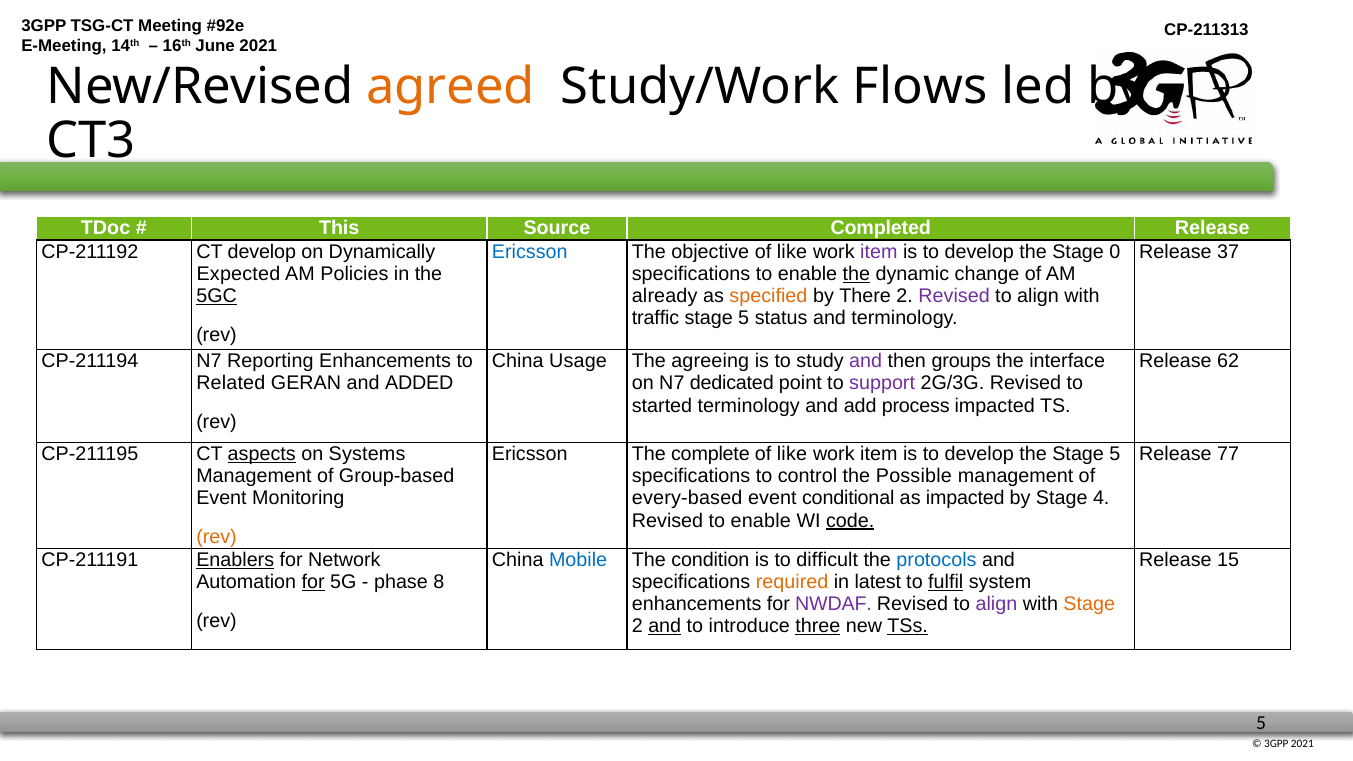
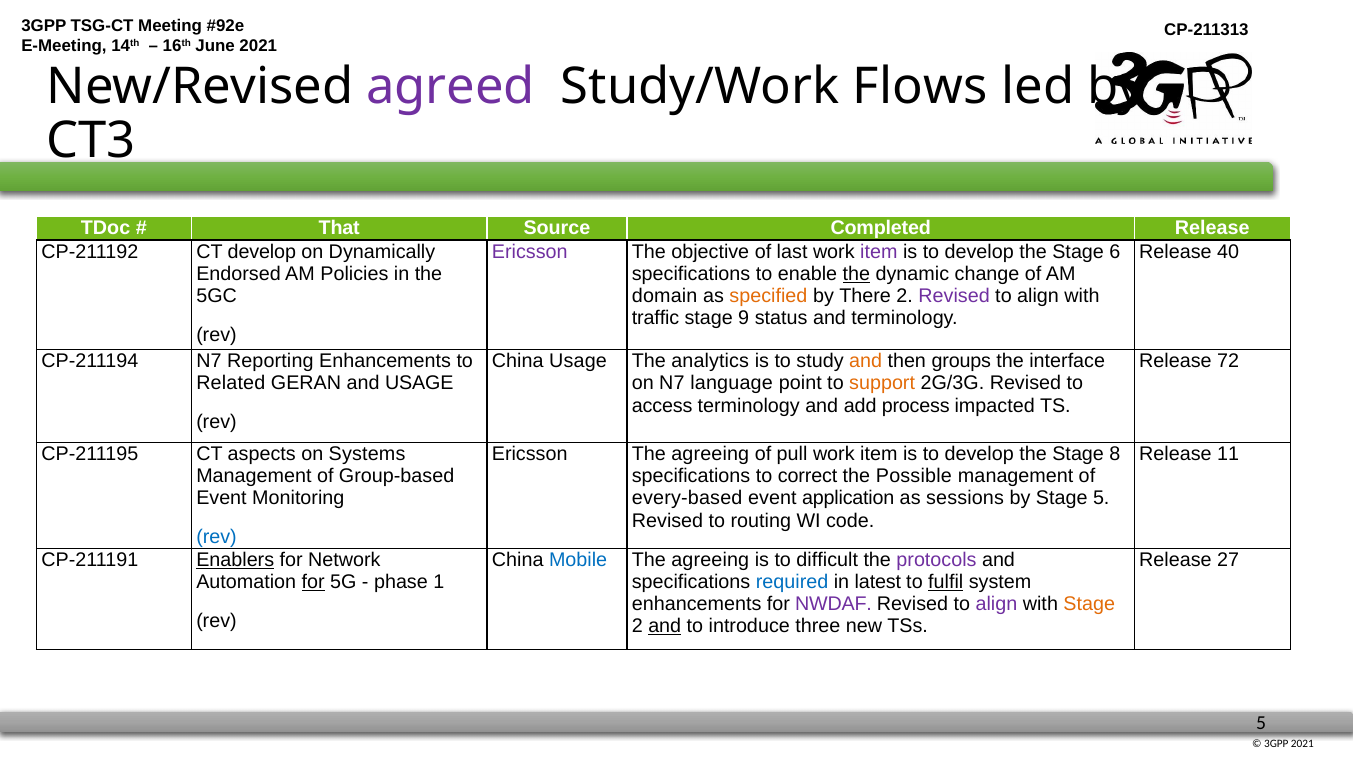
agreed colour: orange -> purple (451, 86)
This: This -> That (339, 228)
Ericsson colour: blue -> purple (530, 252)
objective of like: like -> last (792, 252)
0: 0 -> 6 (1115, 252)
37: 37 -> 40 (1228, 252)
Expected: Expected -> Endorsed (239, 274)
5GC underline: present -> none (217, 296)
already: already -> domain (665, 296)
5: 5 -> 9 (744, 318)
agreeing: agreeing -> analytics (710, 361)
and colour: purple -> orange (866, 361)
62: 62 -> 72 (1228, 361)
and ADDED: ADDED -> USAGE (419, 383)
dedicated: dedicated -> language (732, 383)
support colour: purple -> orange (882, 383)
started: started -> access (662, 406)
aspects underline: present -> none (262, 454)
Ericsson The complete: complete -> agreeing (710, 454)
like: like -> pull (792, 454)
the Stage 5: 5 -> 8 (1115, 454)
77: 77 -> 11 (1228, 454)
control: control -> correct (808, 476)
conditional: conditional -> application (848, 498)
as impacted: impacted -> sessions (965, 498)
Stage 4: 4 -> 5 (1101, 498)
Revised to enable: enable -> routing (761, 521)
code underline: present -> none (850, 521)
rev colour: orange -> blue (217, 537)
condition: condition -> agreeing (710, 560)
protocols colour: blue -> purple (936, 560)
15: 15 -> 27 (1228, 560)
8: 8 -> 1 (439, 582)
required colour: orange -> blue (792, 582)
three underline: present -> none (818, 626)
TSs underline: present -> none (908, 626)
